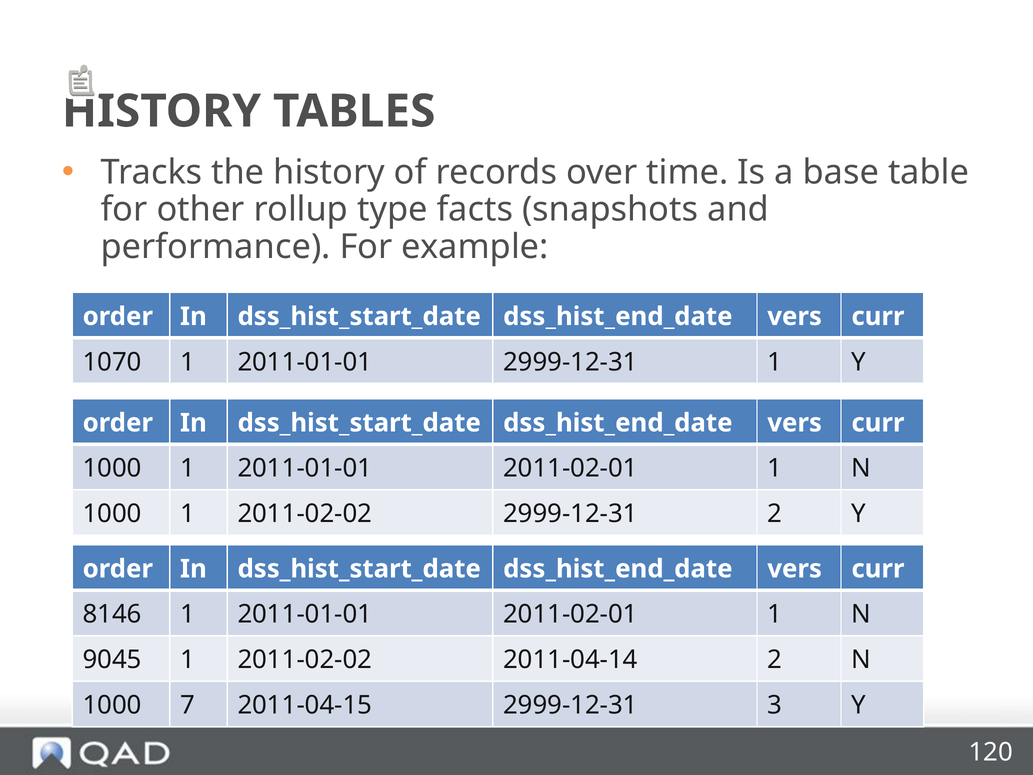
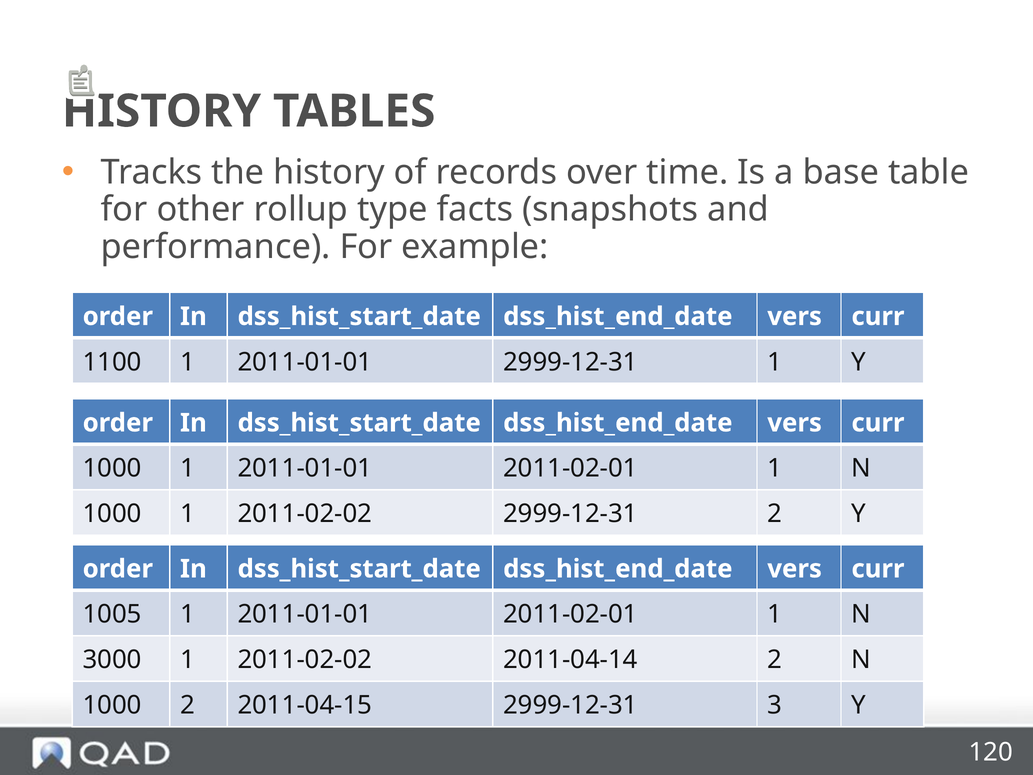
1070: 1070 -> 1100 (112, 362)
8146: 8146 -> 1005 (112, 614)
9045: 9045 -> 3000 (112, 660)
1000 7: 7 -> 2 (187, 705)
